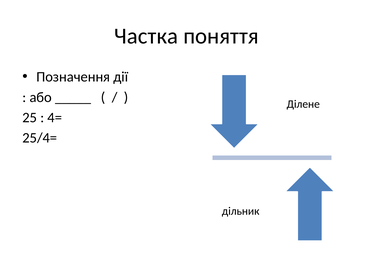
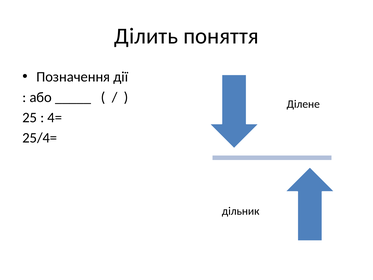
Частка: Частка -> Ділить (146, 36)
